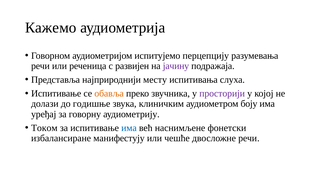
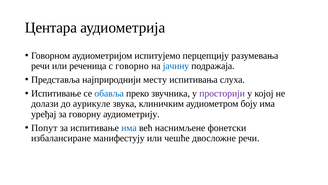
Кажемо: Кажемо -> Центара (51, 28)
развијен: развијен -> говорно (132, 66)
јачину colour: purple -> blue (176, 66)
обавља colour: orange -> blue (109, 93)
годишње: годишње -> аурикуле (92, 104)
Током: Током -> Попут (44, 128)
